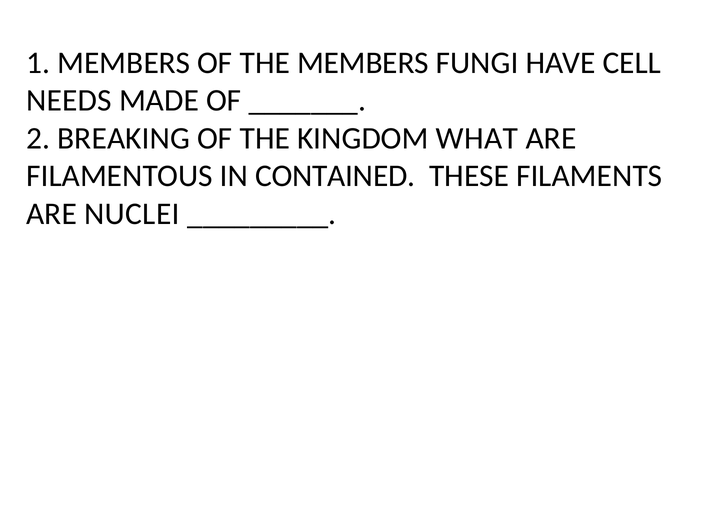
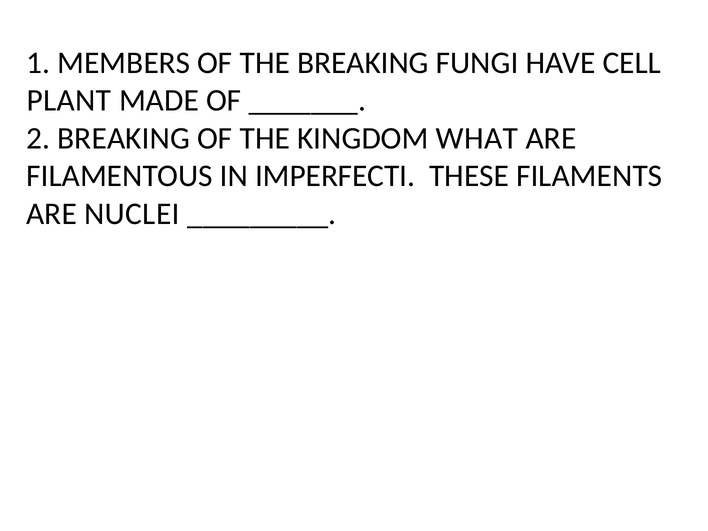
THE MEMBERS: MEMBERS -> BREAKING (363, 63)
NEEDS: NEEDS -> PLANT (69, 100)
CONTAINED: CONTAINED -> IMPERFECTI (335, 176)
